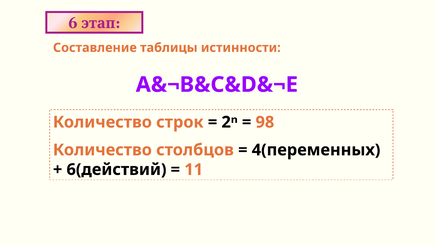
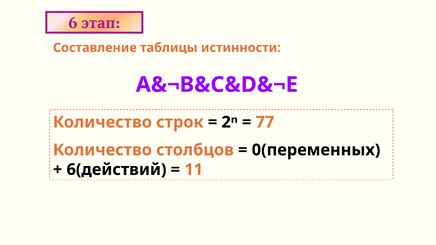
98: 98 -> 77 (265, 122)
4(переменных: 4(переменных -> 0(переменных (316, 150)
